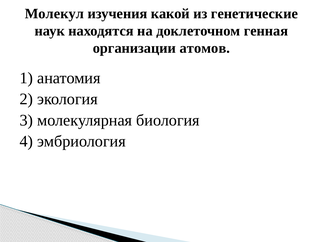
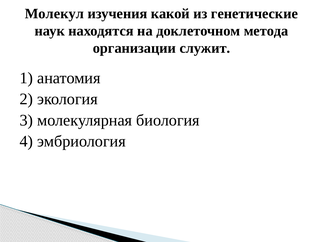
генная: генная -> метода (266, 31)
атомов: атомов -> служит (205, 48)
